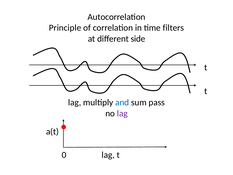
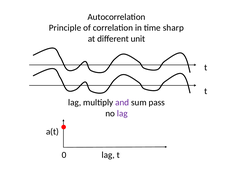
filters: filters -> sharp (173, 28)
side: side -> unit (138, 39)
and colour: blue -> purple (122, 102)
